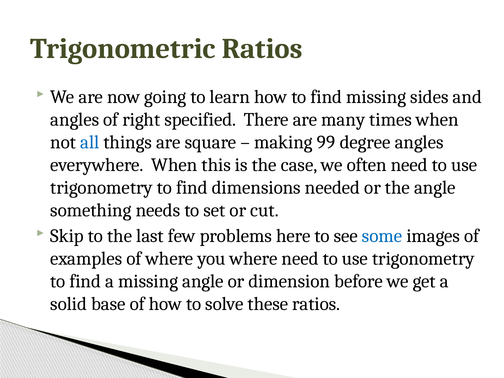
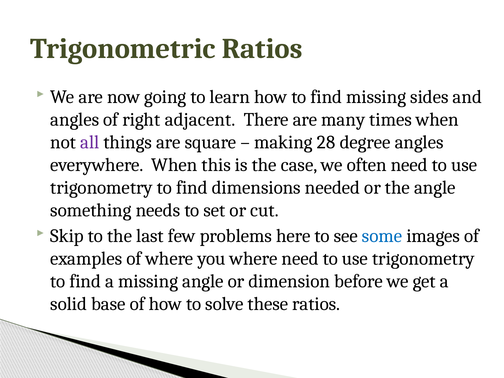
specified: specified -> adjacent (200, 120)
all colour: blue -> purple (90, 142)
99: 99 -> 28 (326, 142)
